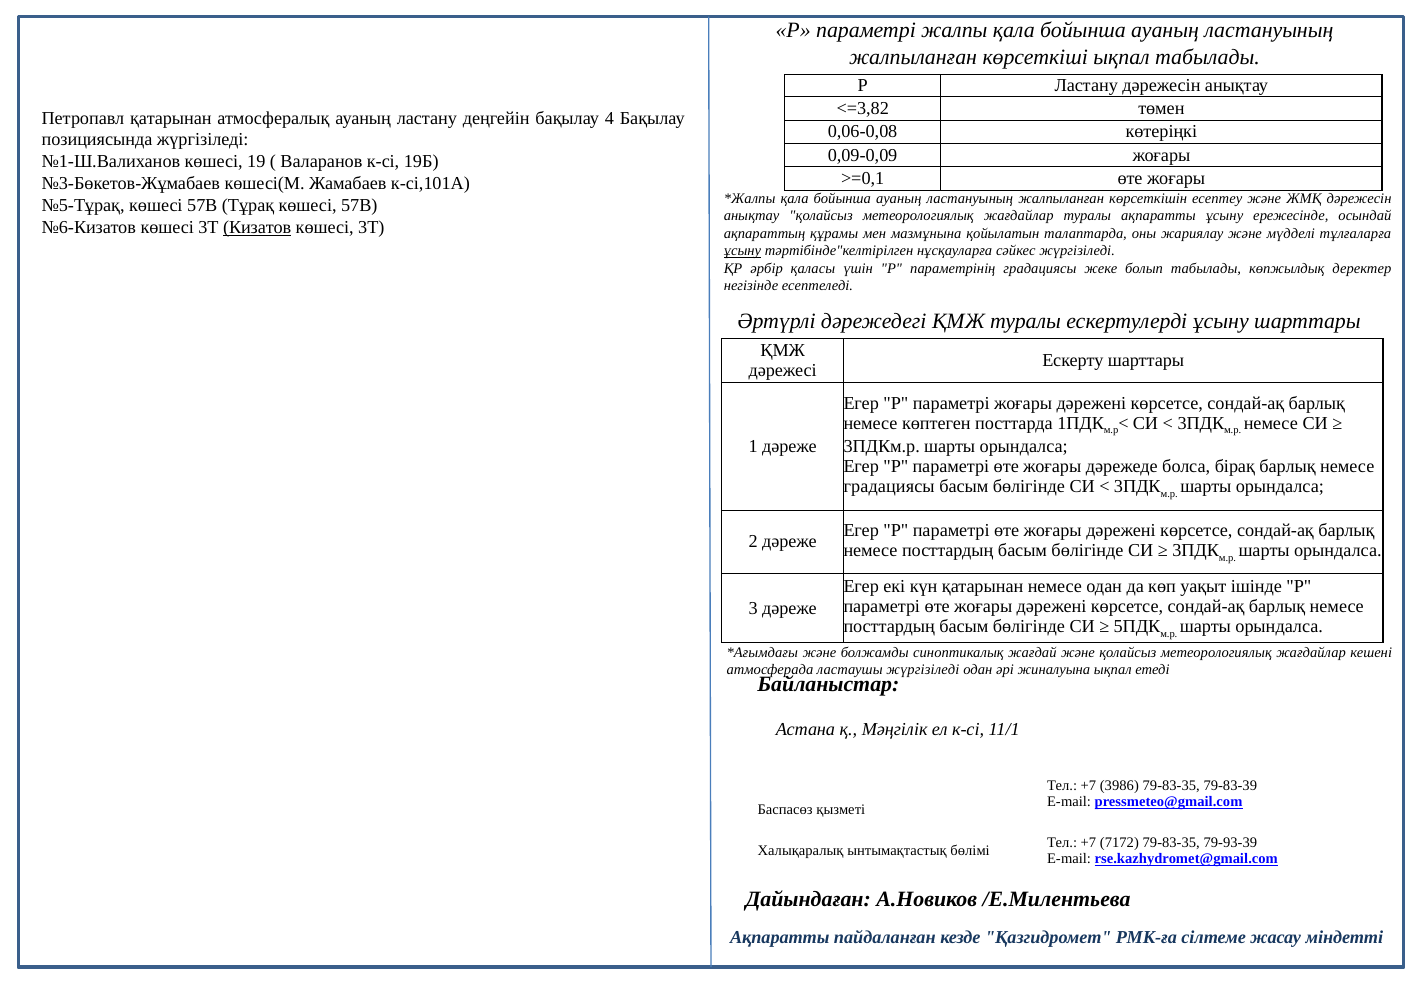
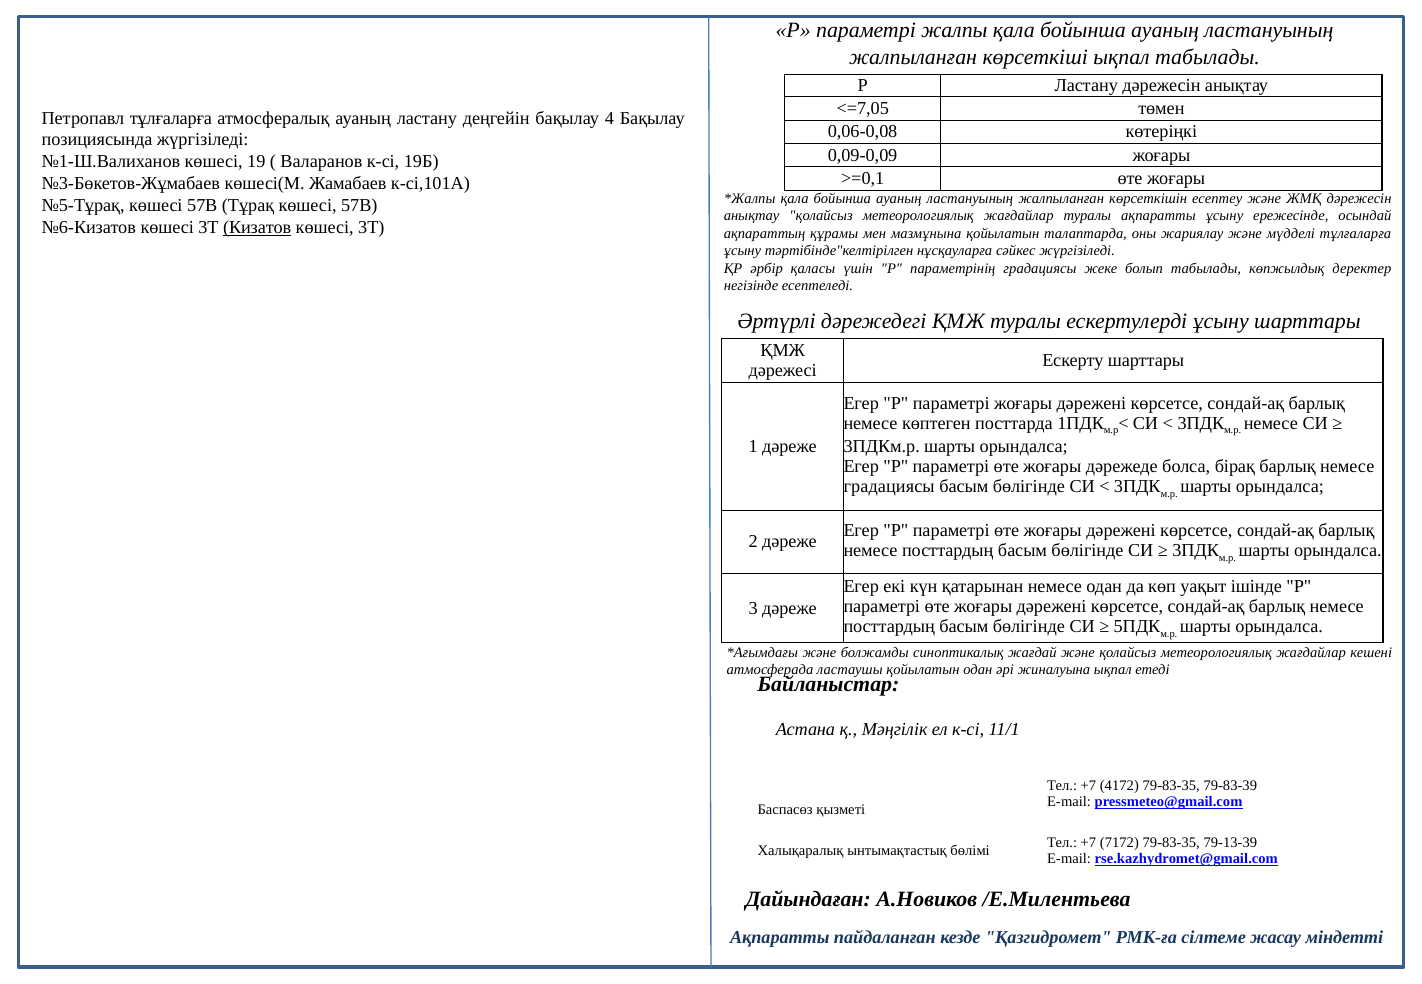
<=3,82: <=3,82 -> <=7,05 (863, 108)
Петропавл қатарынан: қатарынан -> тұлғаларға (171, 118)
ұсыну underline: present -> none (742, 251)
ластаушы жүргізіледі: жүргізіледі -> қойылатын (923, 670)
3986: 3986 -> 4172 (1119, 786)
79-93-39: 79-93-39 -> 79-13-39 (1230, 843)
